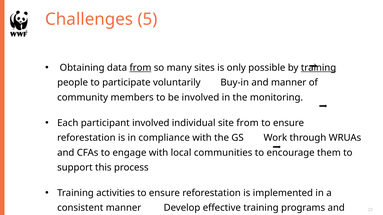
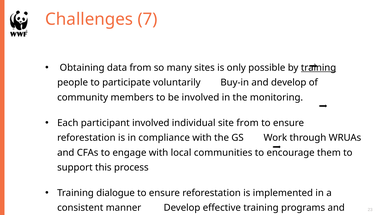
5: 5 -> 7 (148, 19)
from underline: present -> none (140, 68)
and manner: manner -> develop (289, 83)
activities: activities -> dialogue (116, 193)
